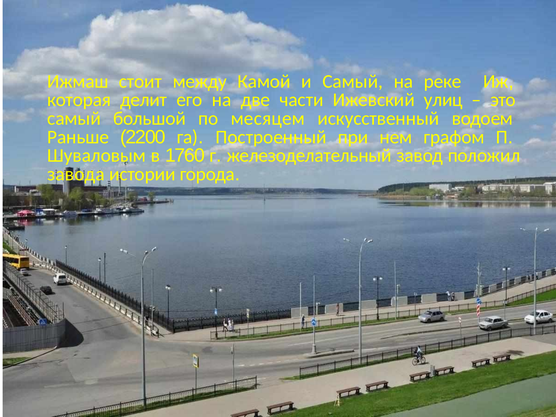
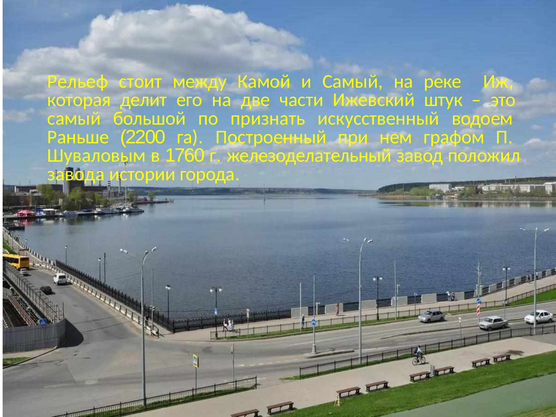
Ижмаш: Ижмаш -> Рельеф (78, 81)
улиц: улиц -> штук (443, 100)
месяцем: месяцем -> признать (268, 118)
